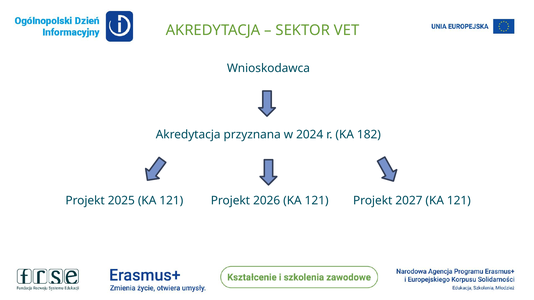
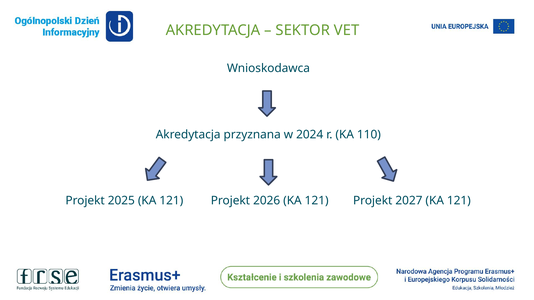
182: 182 -> 110 (369, 135)
